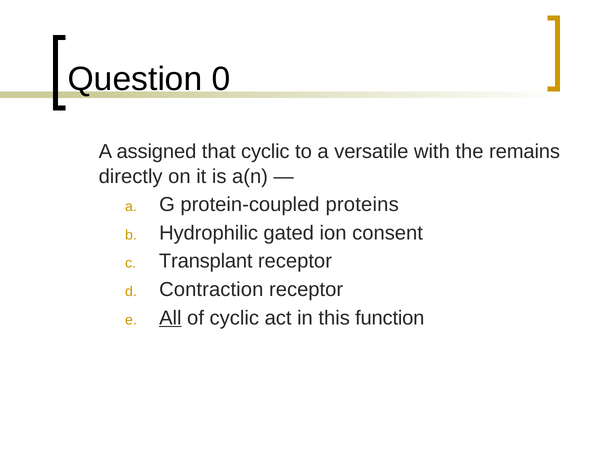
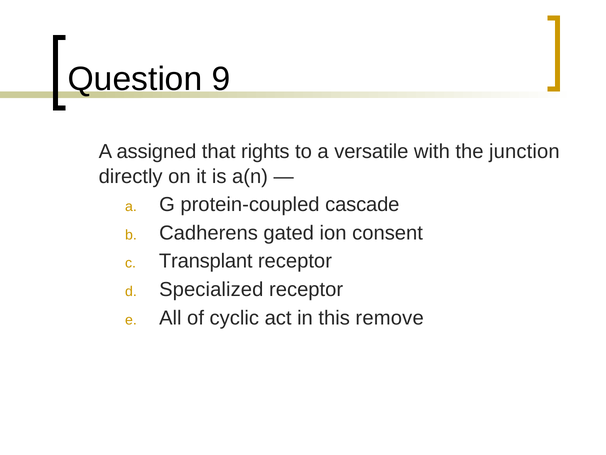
0: 0 -> 9 (221, 79)
that cyclic: cyclic -> rights (265, 151)
remains: remains -> junction (524, 151)
proteins: proteins -> cascade (362, 204)
Hydrophilic: Hydrophilic -> Cadherens (209, 233)
Contraction: Contraction -> Specialized (211, 289)
All underline: present -> none (170, 318)
function: function -> remove (390, 318)
